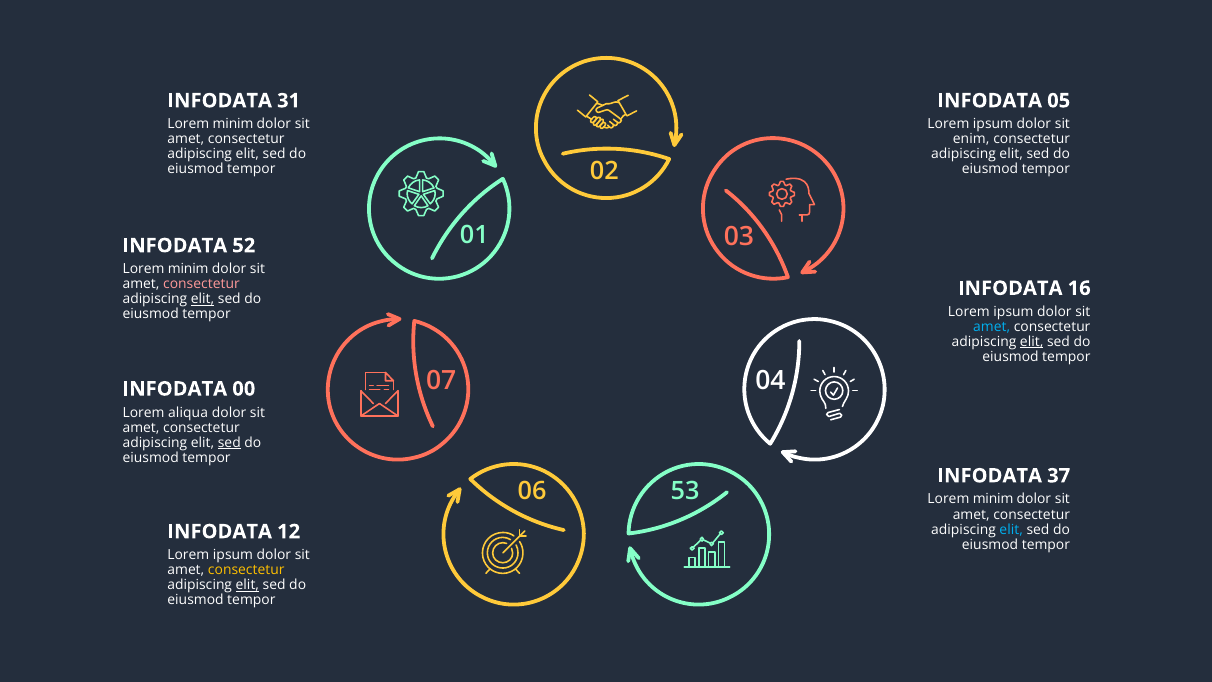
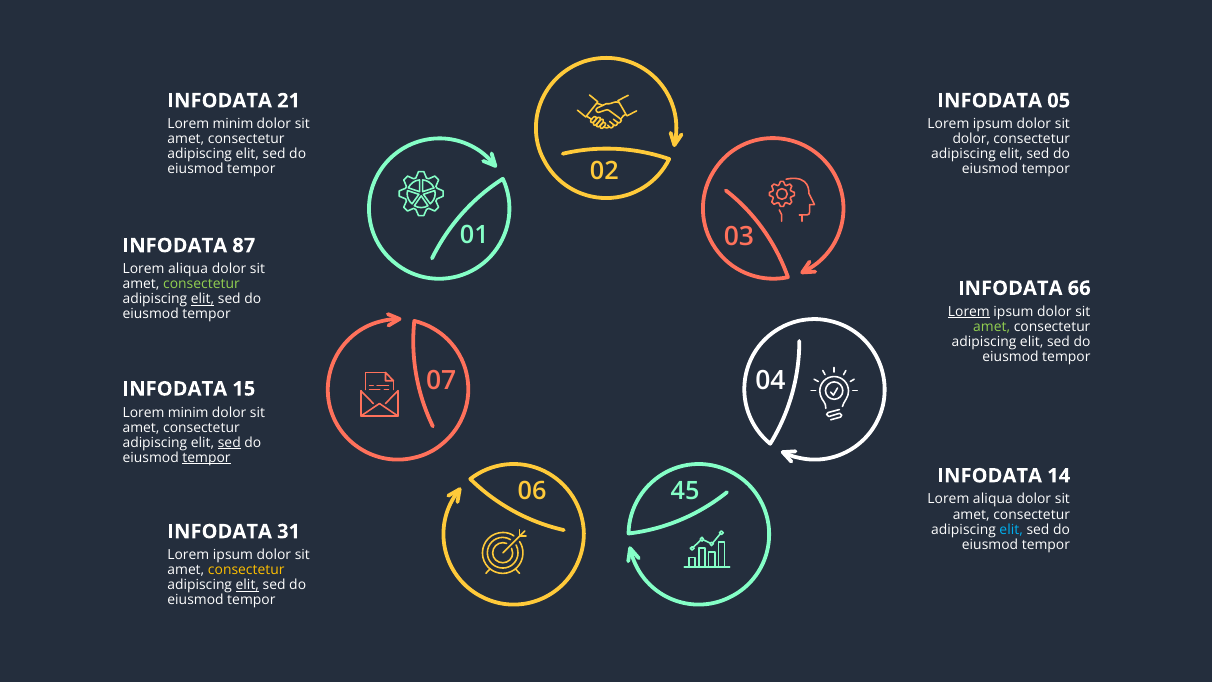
31: 31 -> 21 (289, 101)
enim: enim -> dolor (971, 139)
52: 52 -> 87 (244, 245)
minim: minim -> aliqua (188, 269)
consectetur colour: pink -> light green (201, 284)
16: 16 -> 66 (1079, 288)
Lorem underline: none -> present (969, 312)
amet colour: light blue -> light green (992, 327)
elit underline: present -> none (1032, 342)
00: 00 -> 15 (244, 389)
aliqua: aliqua -> minim (188, 412)
tempor underline: none -> present (206, 457)
37: 37 -> 14 (1059, 476)
53: 53 -> 45 (685, 491)
minim: minim -> aliqua (993, 499)
12: 12 -> 31 (289, 531)
